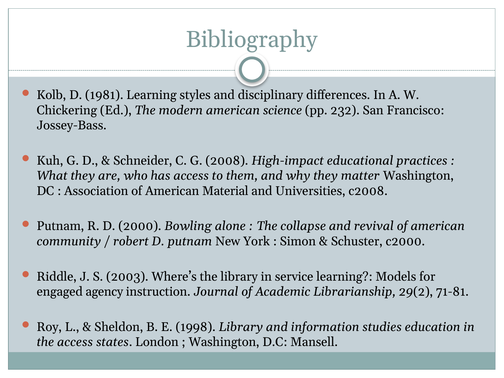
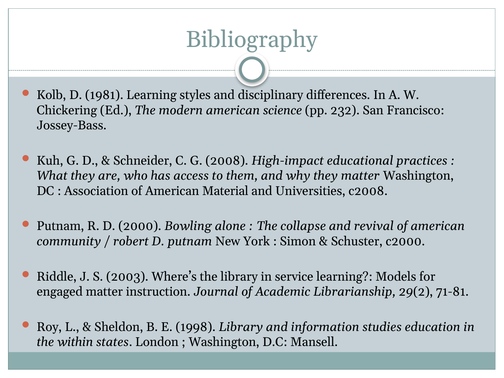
engaged agency: agency -> matter (104, 292)
the access: access -> within (75, 342)
